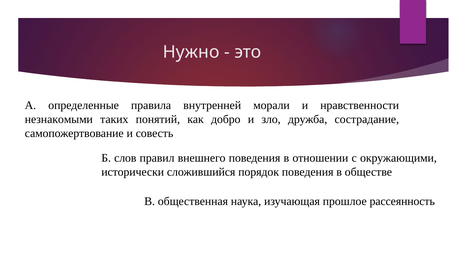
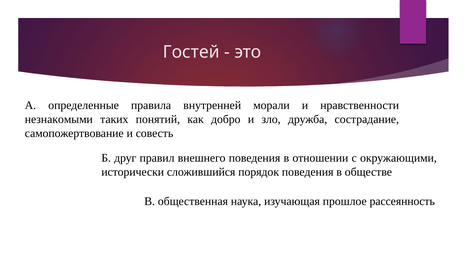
Нужно: Нужно -> Гостей (191, 52)
слов: слов -> друг (125, 159)
